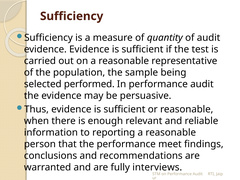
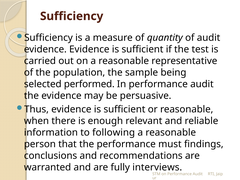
reporting: reporting -> following (114, 132)
meet: meet -> must (170, 144)
